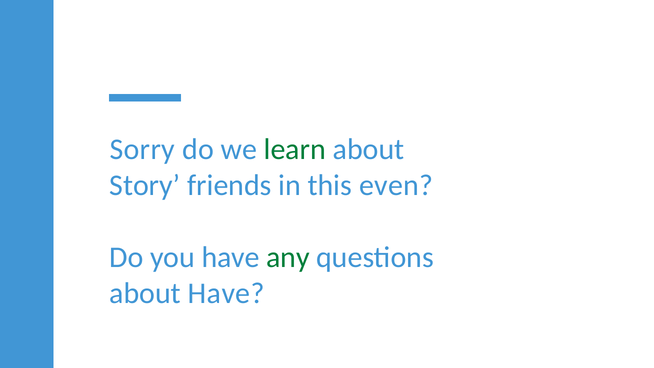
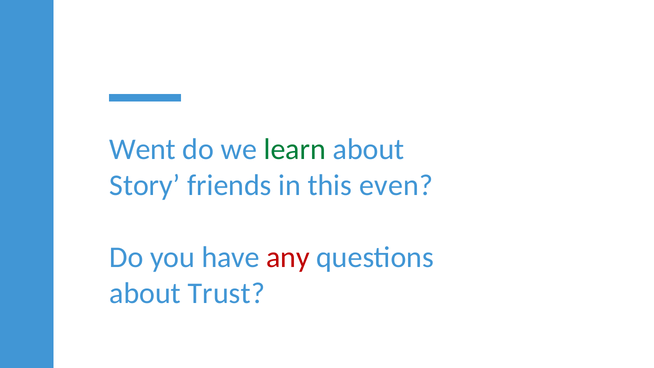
Sorry: Sorry -> Went (143, 149)
any colour: green -> red (288, 257)
about Have: Have -> Trust (226, 293)
